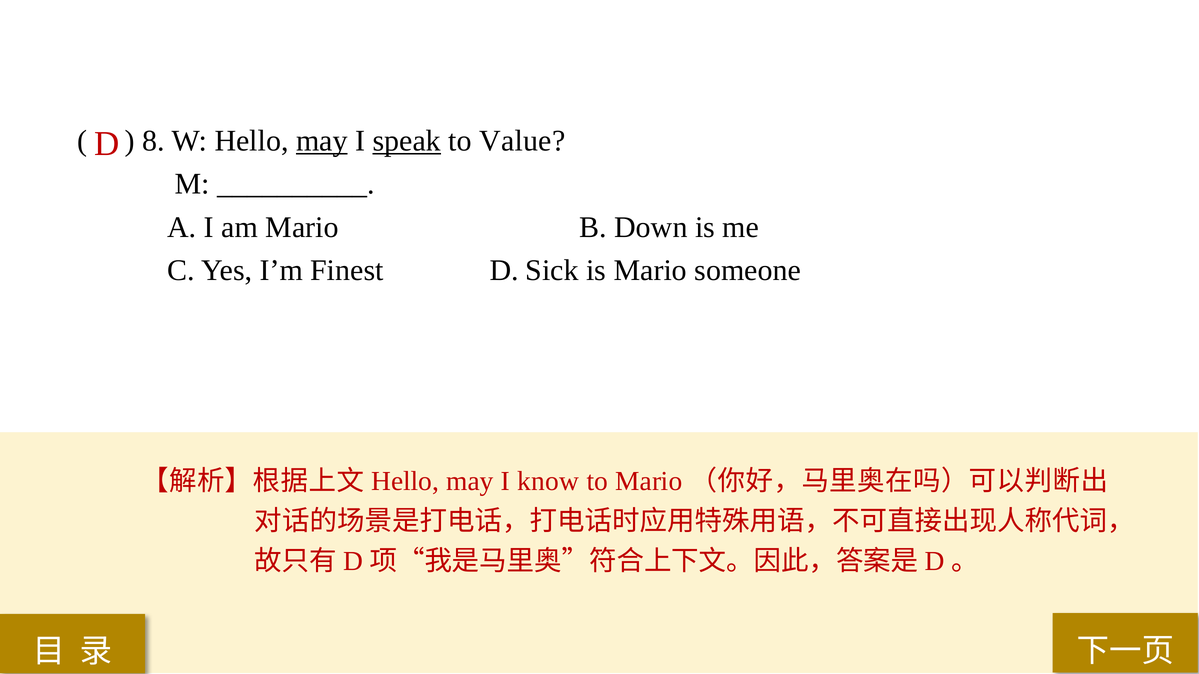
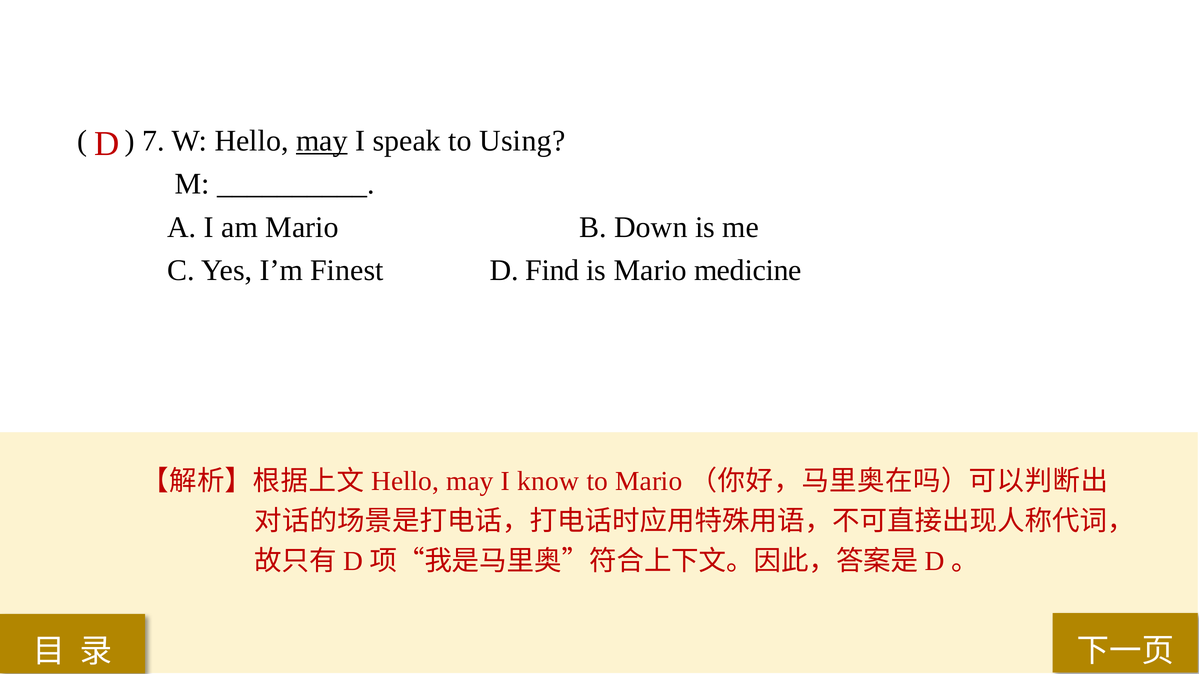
8: 8 -> 7 (153, 141)
speak underline: present -> none (407, 141)
Value: Value -> Using (522, 141)
Sick: Sick -> Find (552, 270)
someone: someone -> medicine (748, 270)
